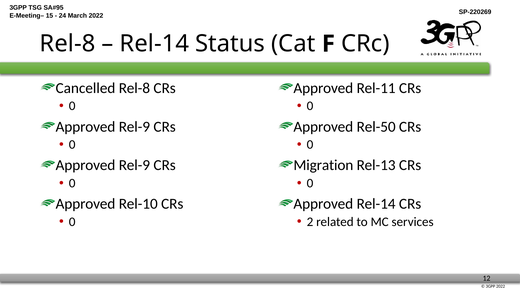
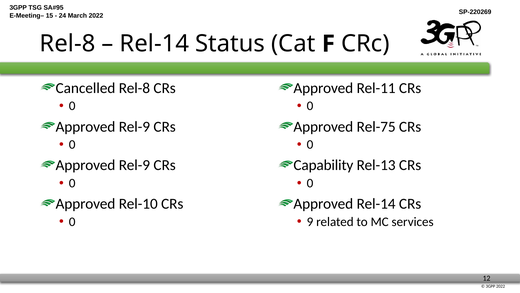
Rel-50: Rel-50 -> Rel-75 (376, 126)
Migration: Migration -> Capability (323, 165)
2: 2 -> 9 (310, 221)
